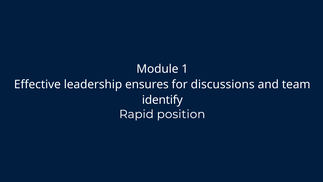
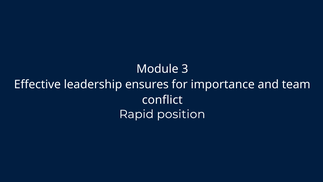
1: 1 -> 3 (185, 69)
discussions: discussions -> importance (223, 84)
identify: identify -> conflict (162, 100)
